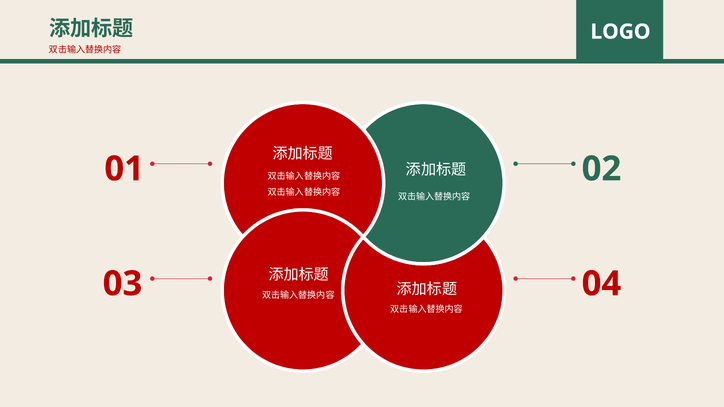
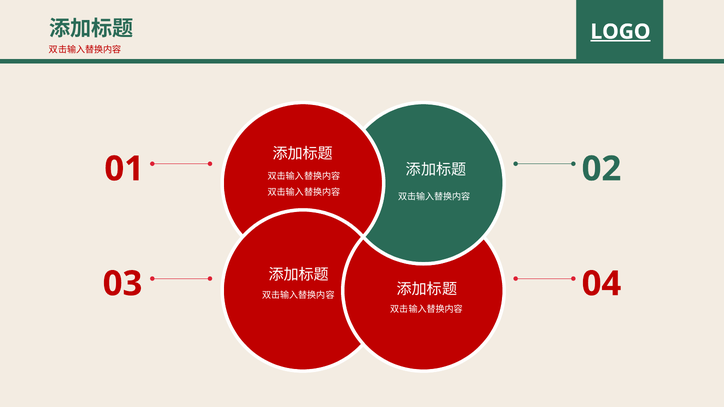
LOGO underline: none -> present (620, 32)
